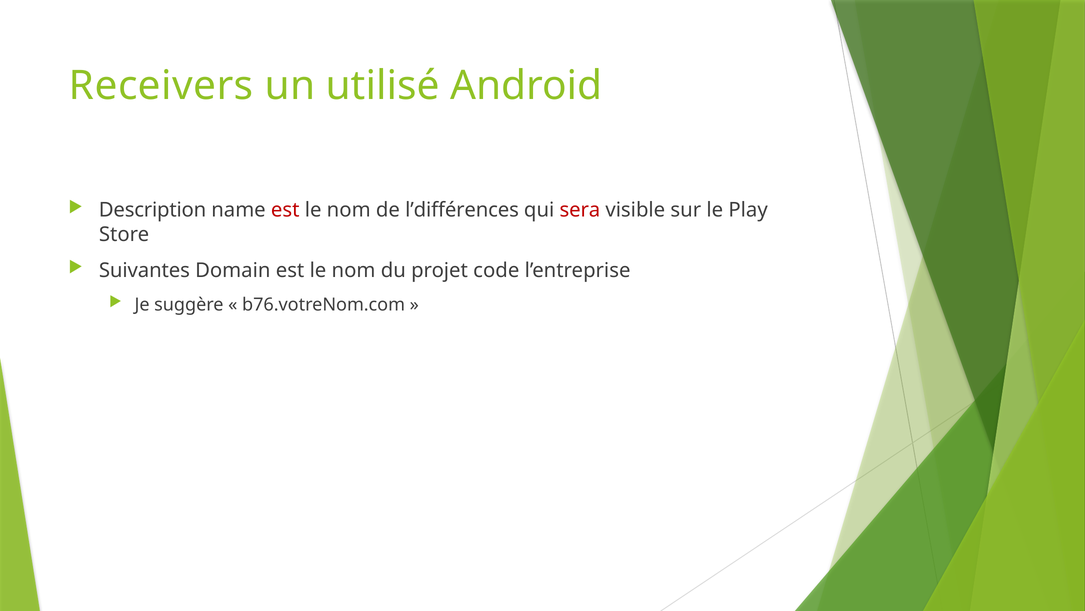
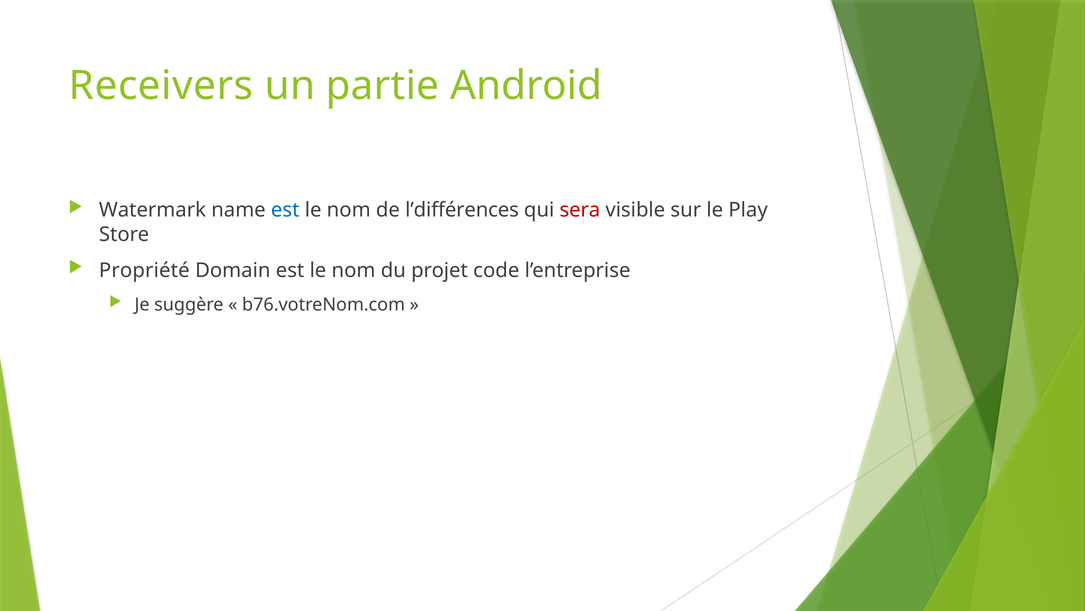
utilisé: utilisé -> partie (383, 86)
Description: Description -> Watermark (152, 210)
est colour: red -> blue (285, 210)
Suivantes: Suivantes -> Propriété (144, 270)
